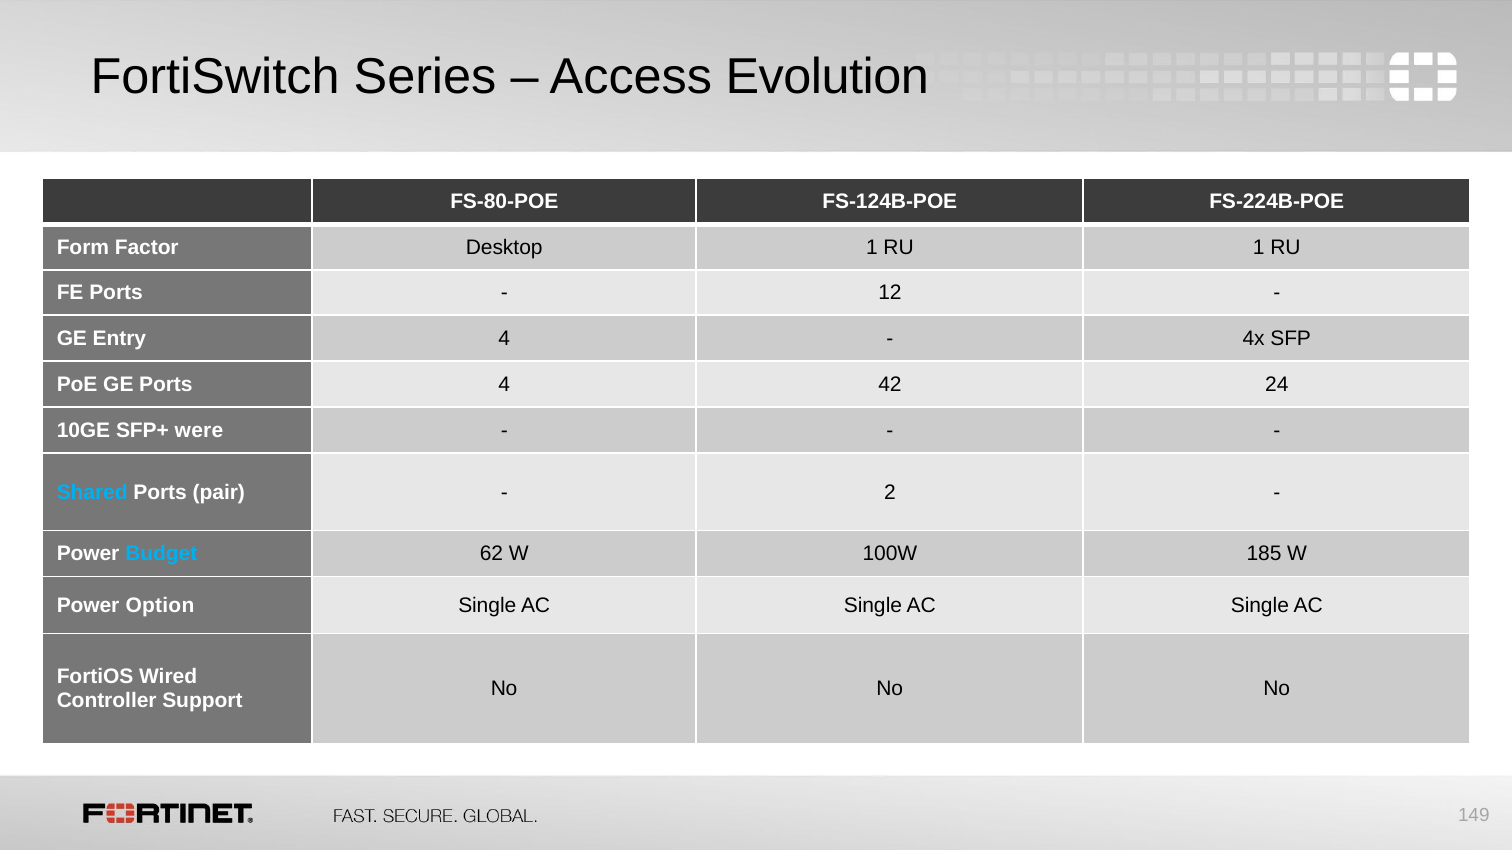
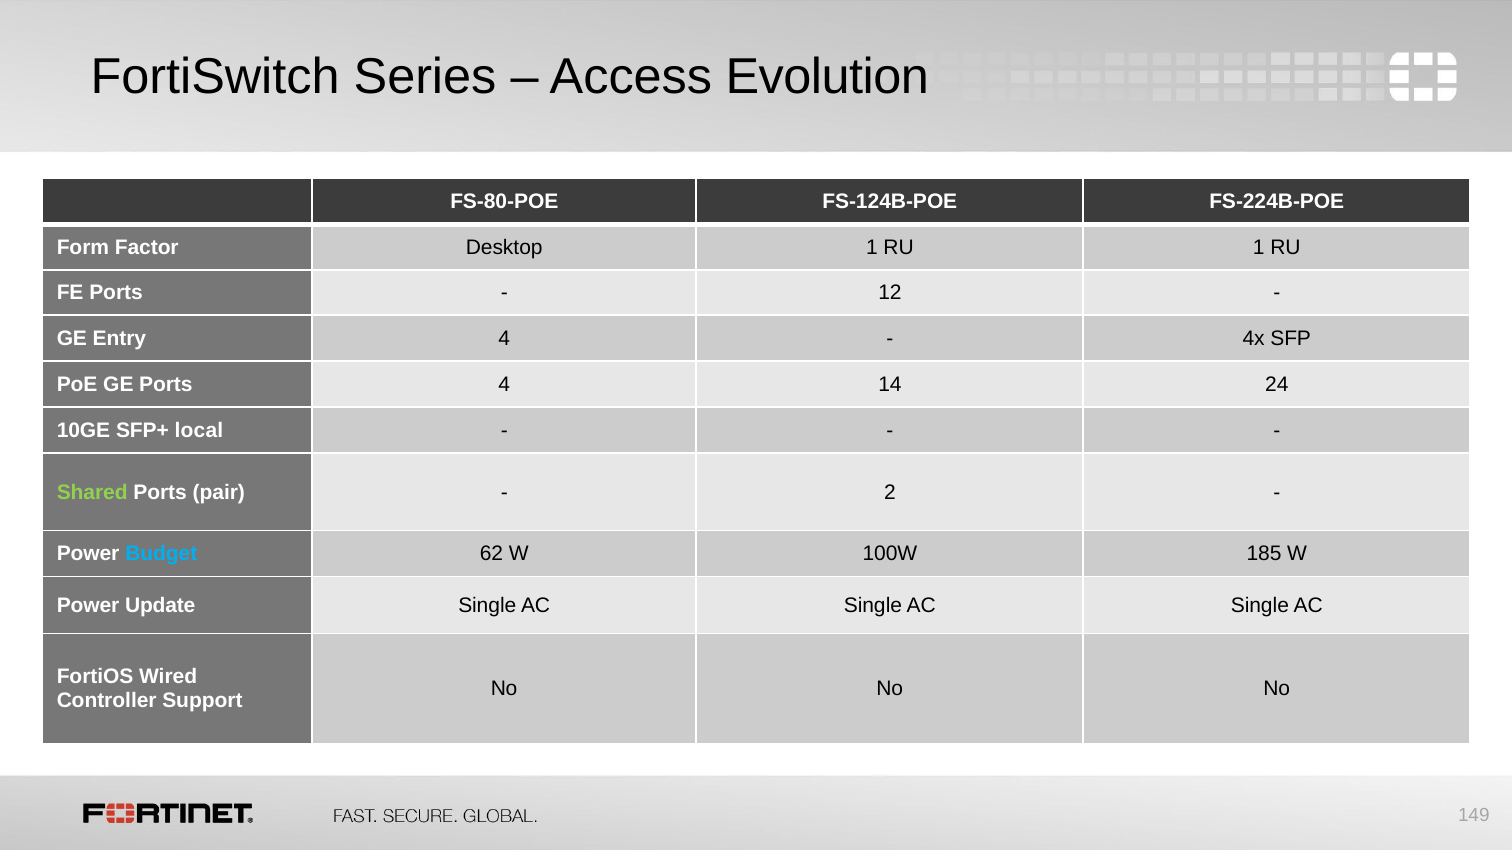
42: 42 -> 14 (890, 385)
were: were -> local (199, 431)
Shared colour: light blue -> light green (92, 492)
Option: Option -> Update (160, 606)
